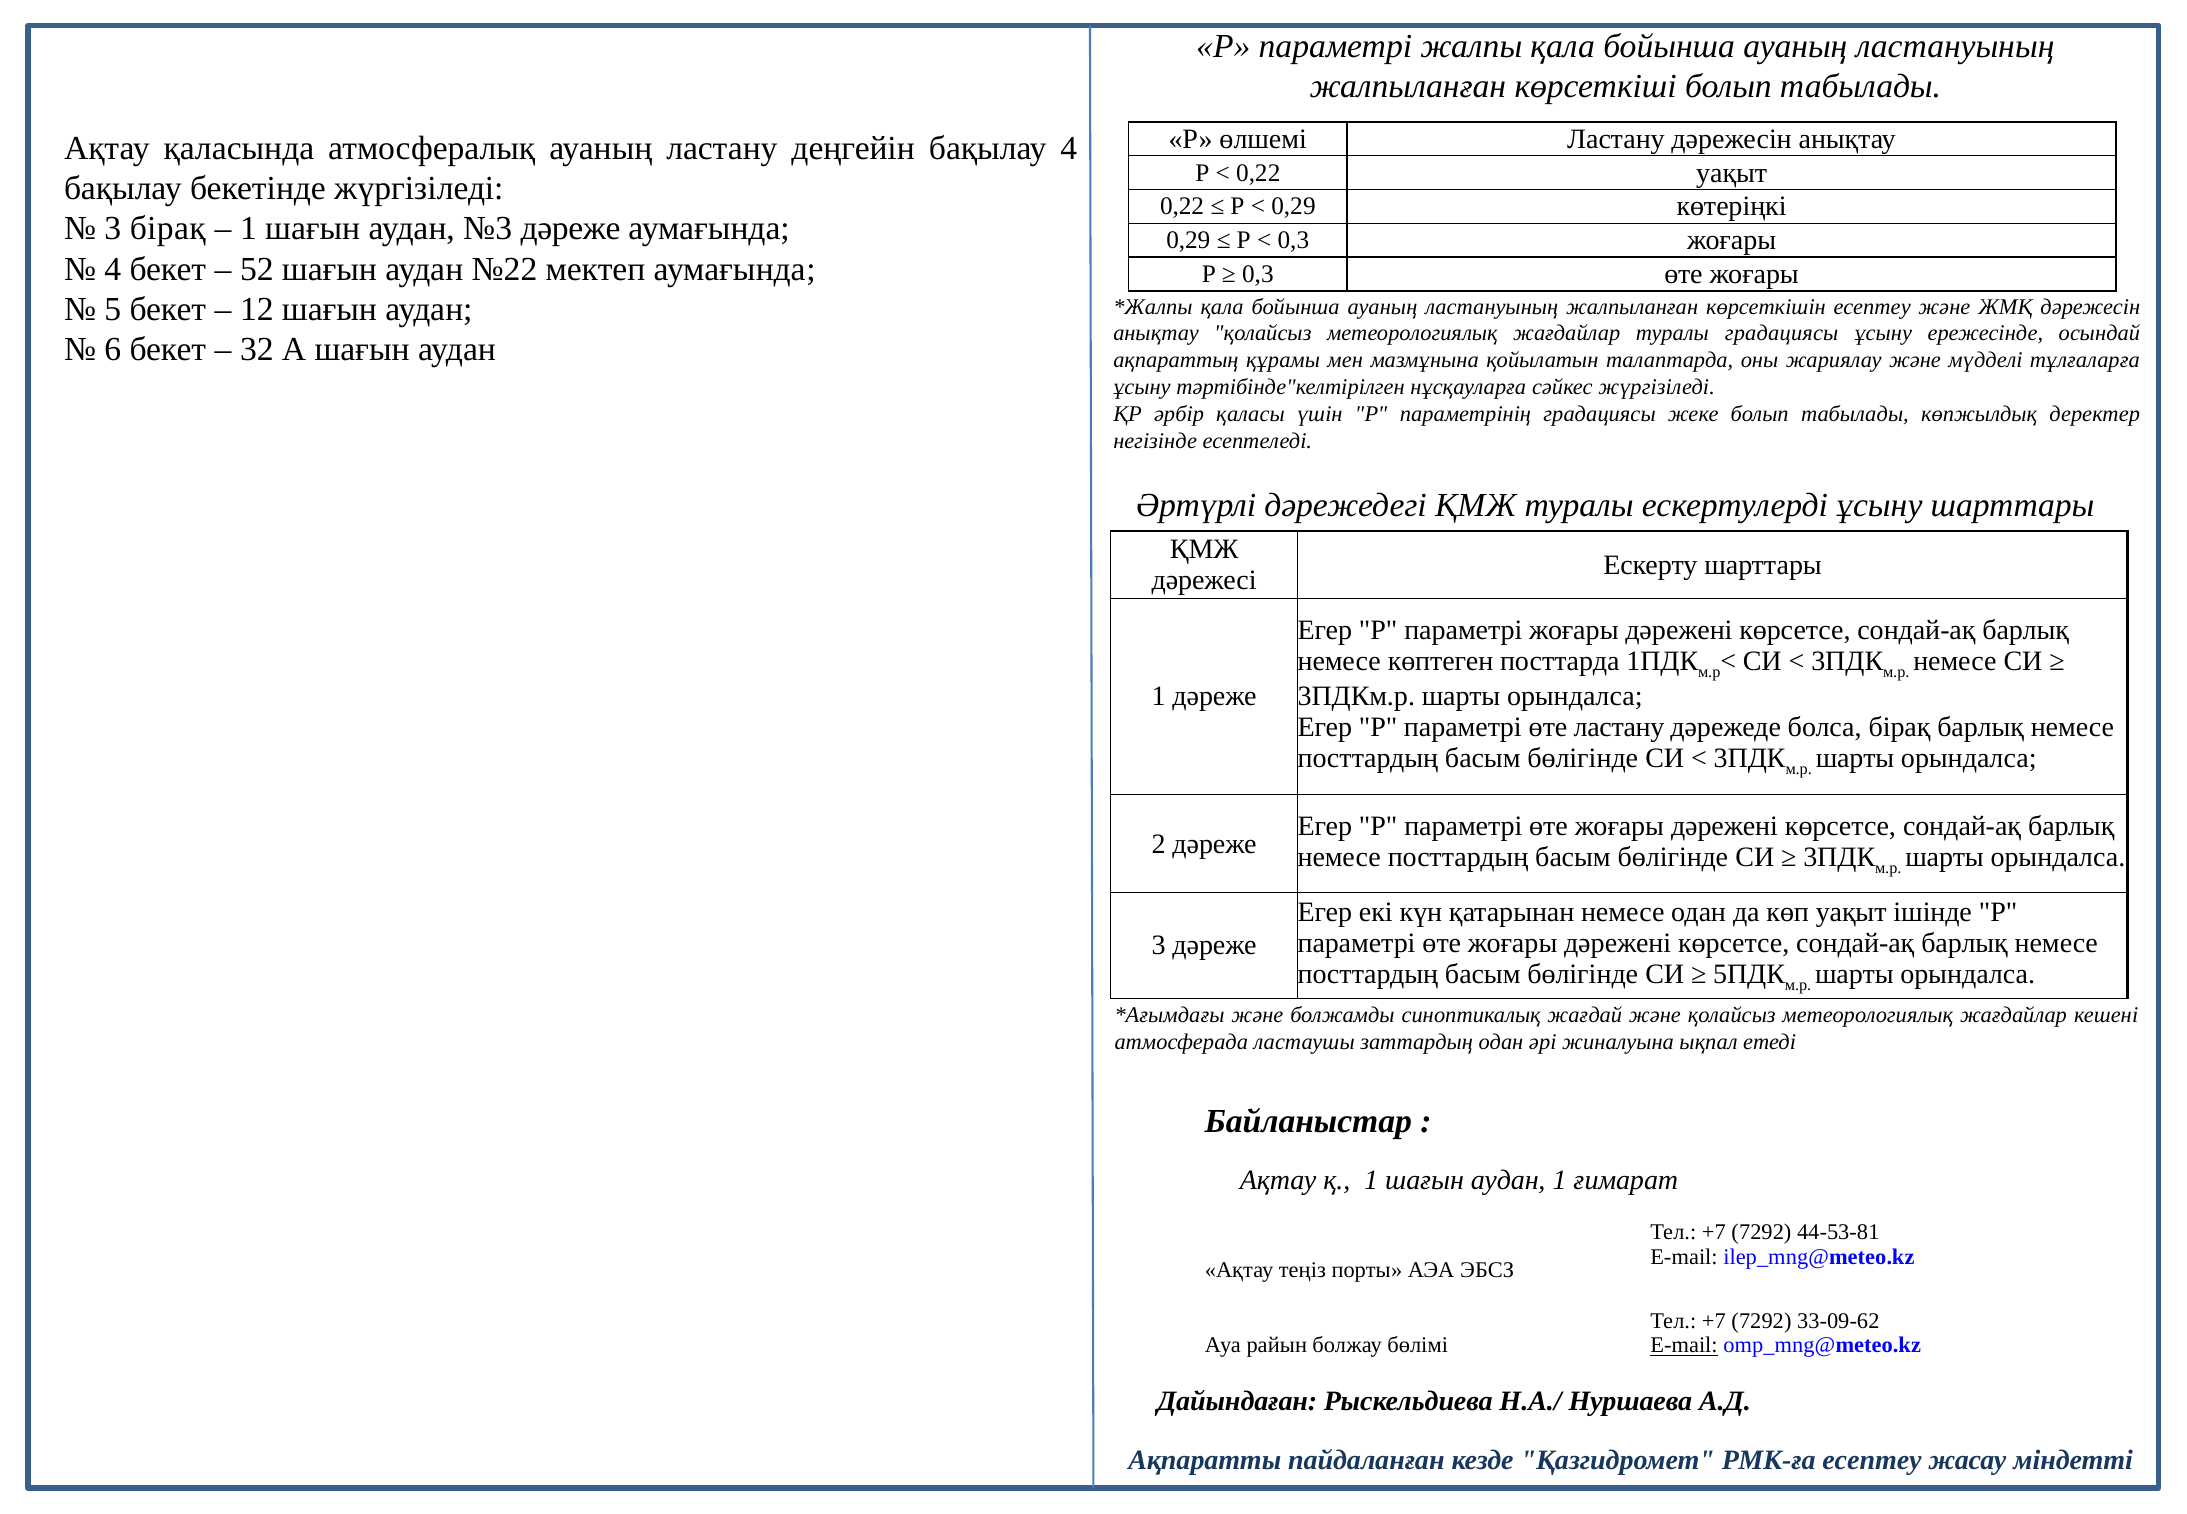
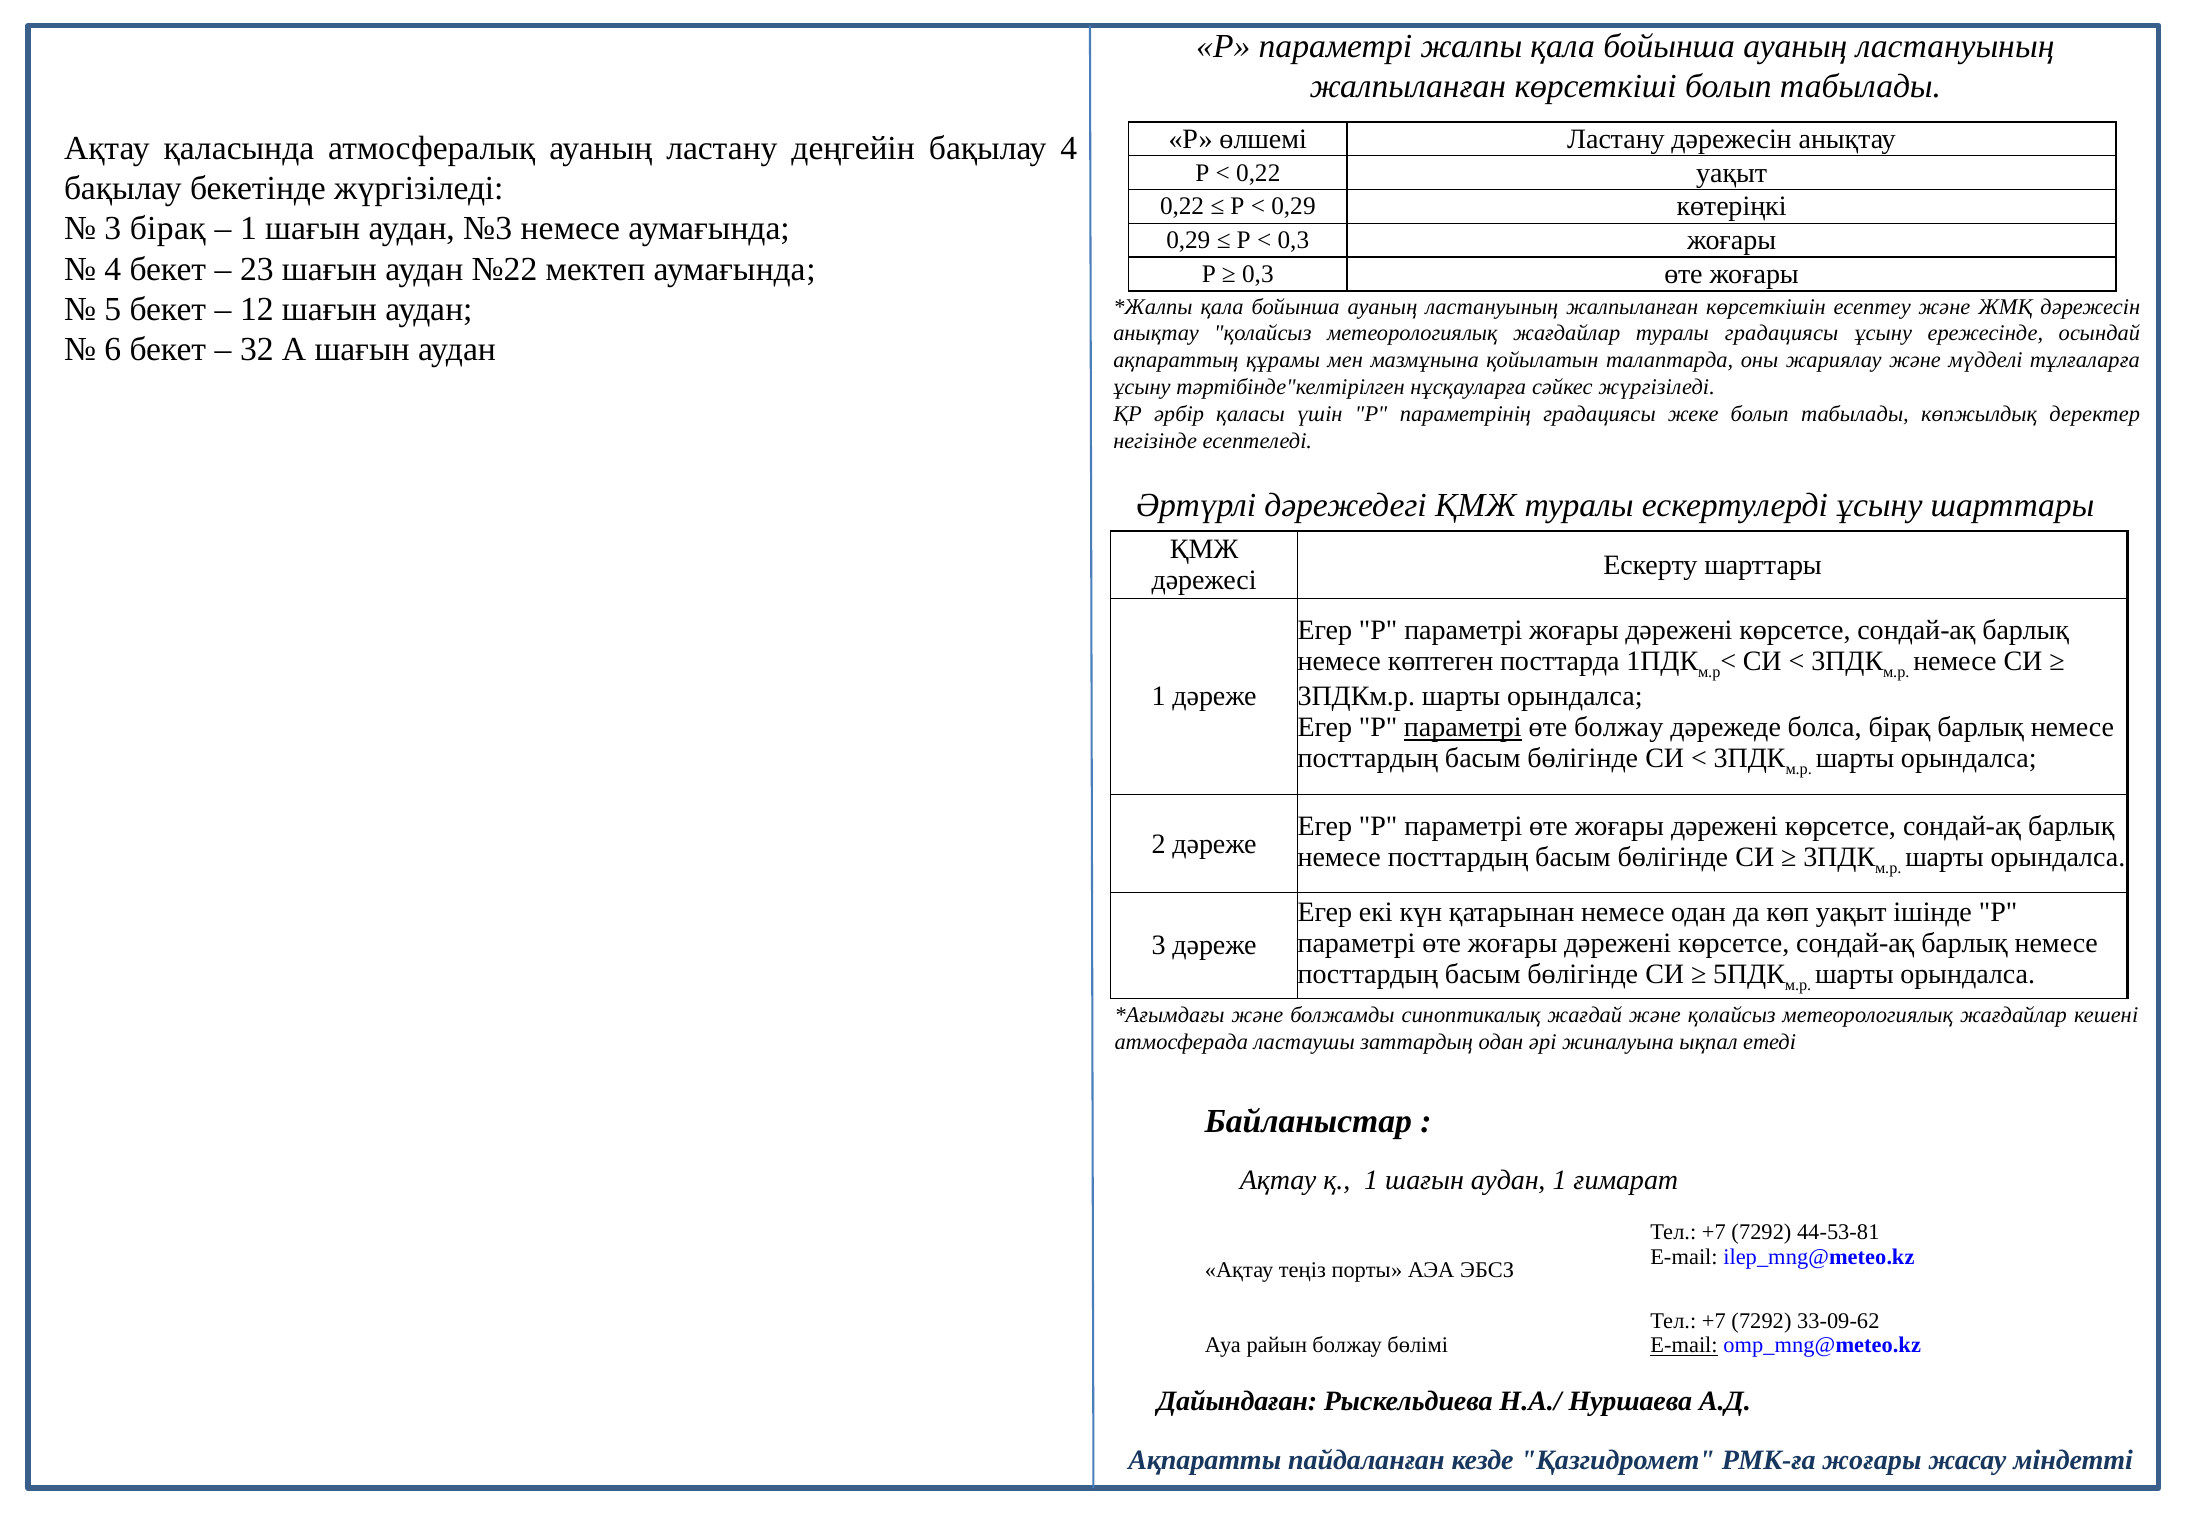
№3 дәреже: дәреже -> немесе (570, 229)
52: 52 -> 23 (257, 269)
параметрі underline: none -> present (1463, 728)
өте ластану: ластану -> болжау (1619, 728)
РМК-ға есептеу: есептеу -> жоғары (1872, 1461)
